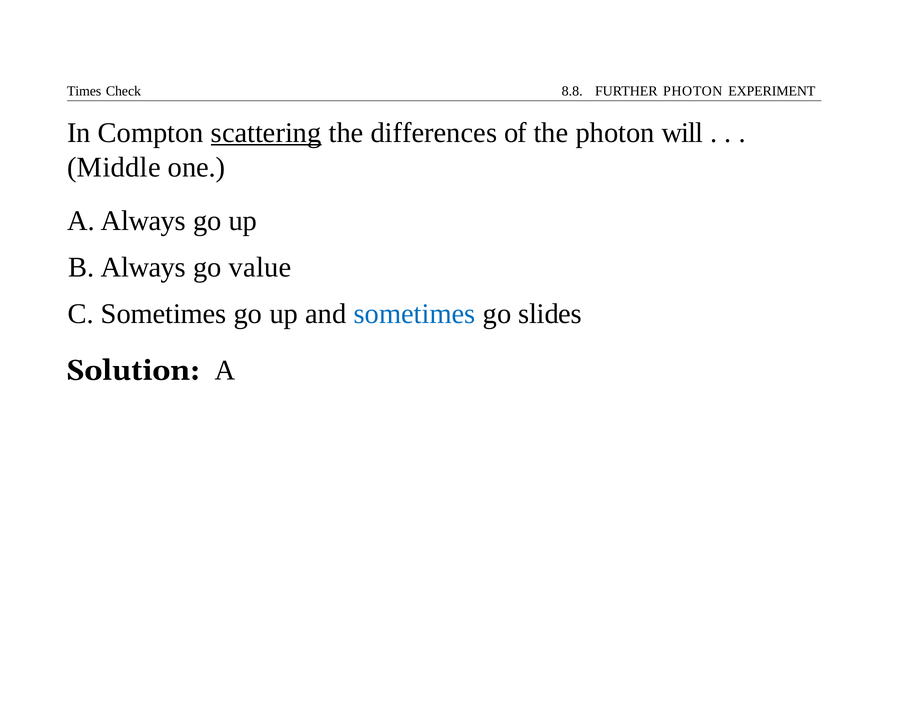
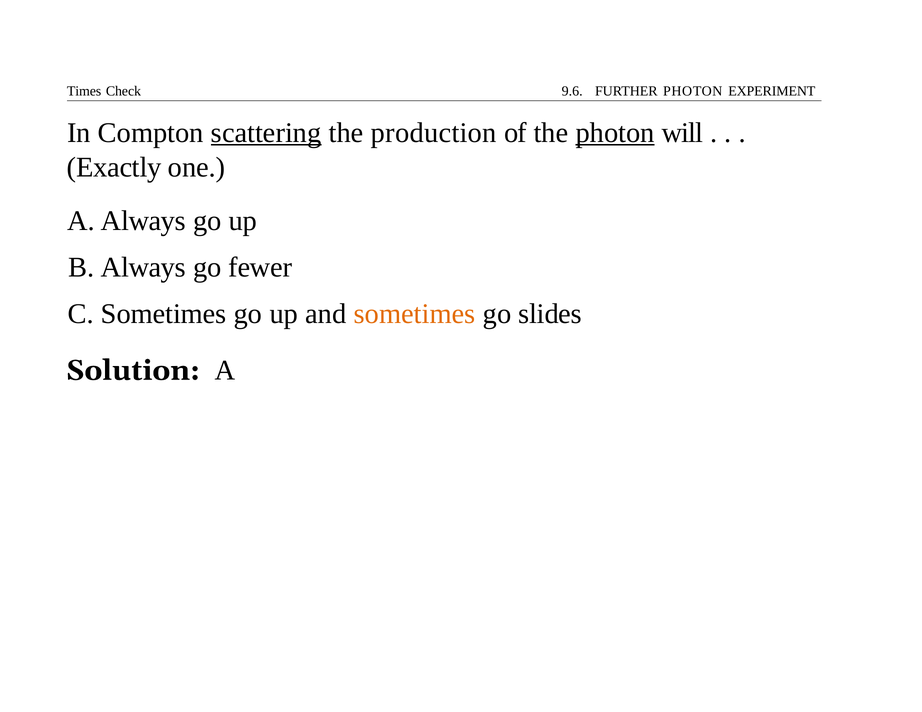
8.8: 8.8 -> 9.6 (572, 91)
differences: differences -> production (434, 133)
photon underline: none -> present (615, 133)
Middle: Middle -> Exactly (114, 167)
value: value -> fewer (260, 267)
sometimes colour: blue -> orange (415, 314)
